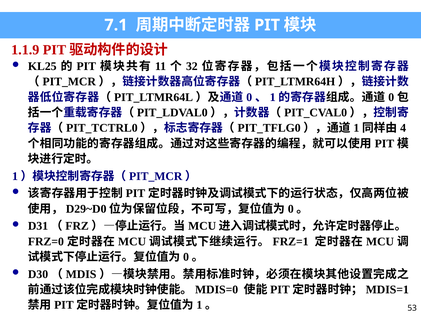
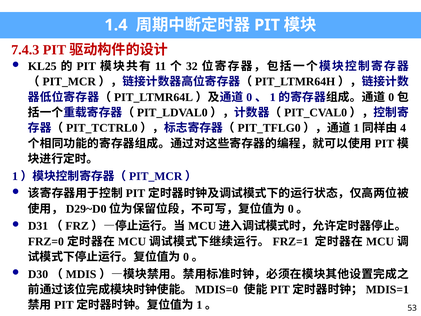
7.1: 7.1 -> 1.4 (116, 25)
1.1.9: 1.1.9 -> 7.4.3 (25, 50)
